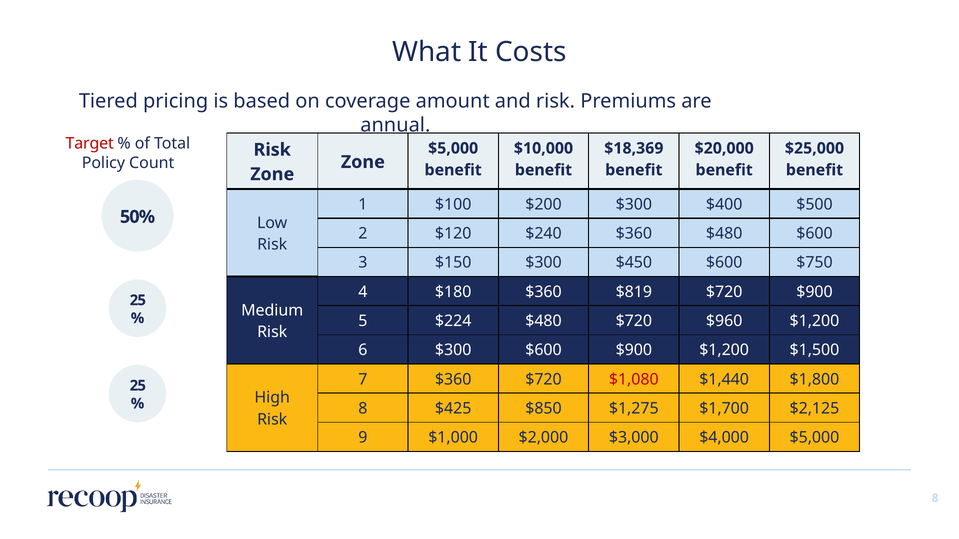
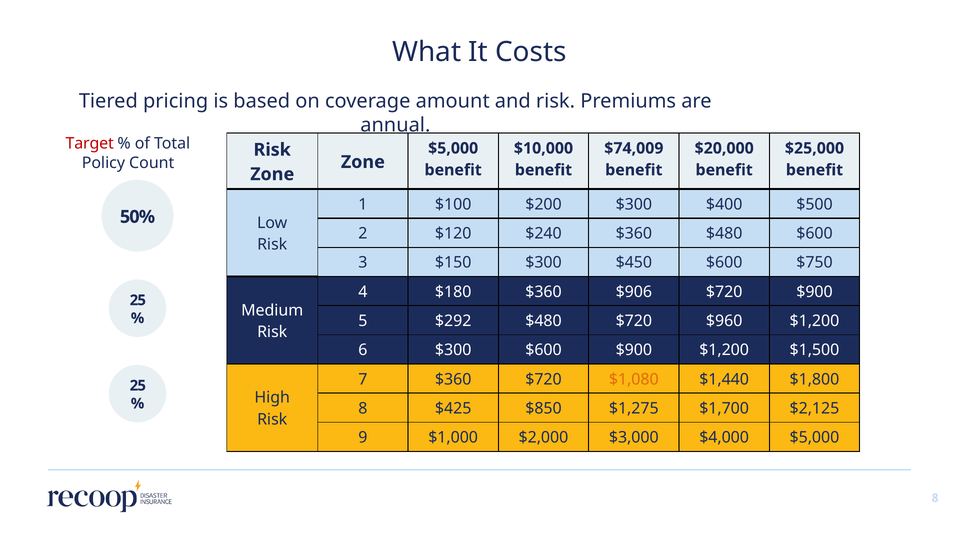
$18,369: $18,369 -> $74,009 (634, 148)
$819: $819 -> $906 (634, 292)
$224: $224 -> $292 (453, 321)
$1,080 colour: red -> orange (634, 380)
